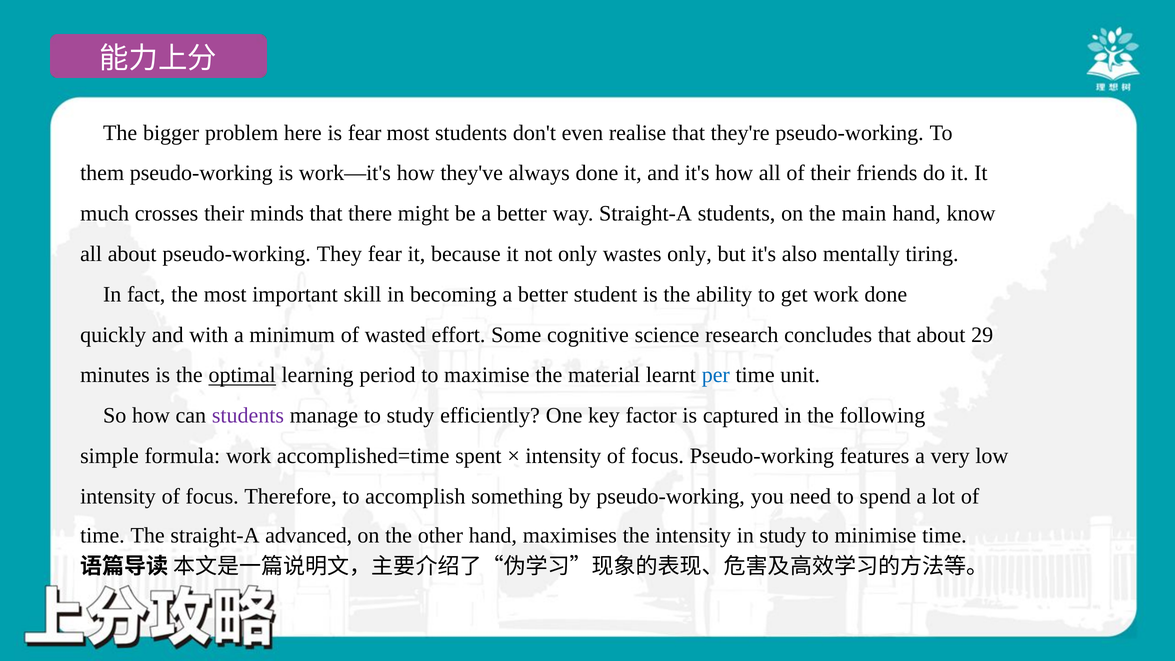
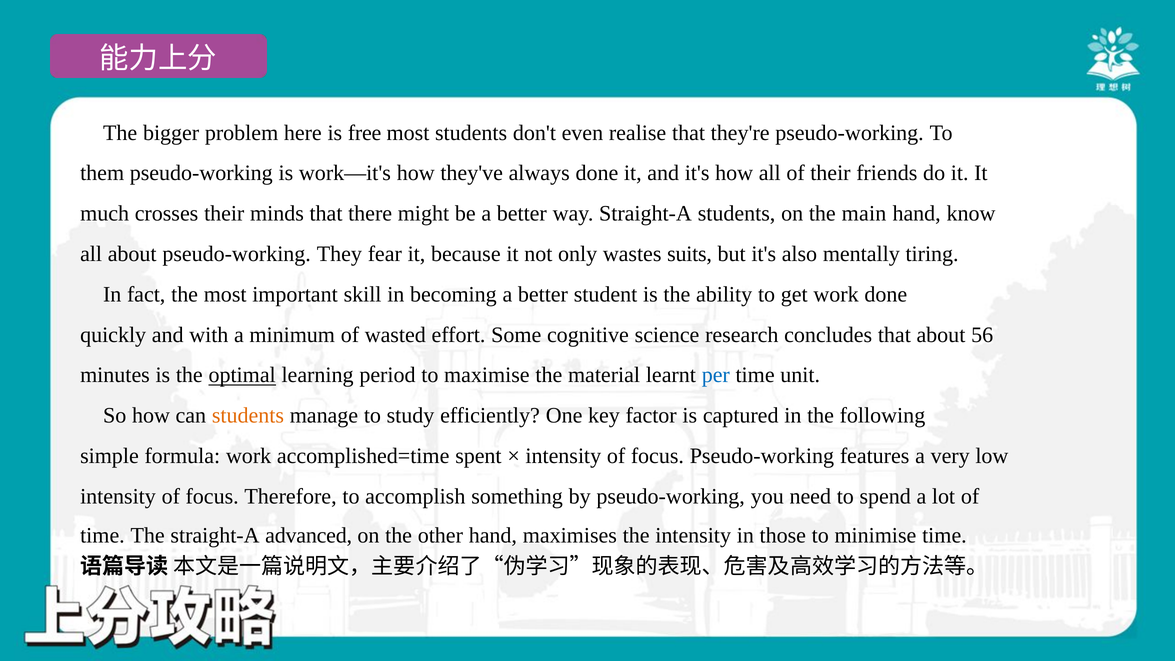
is fear: fear -> free (365, 133)
wastes only: only -> suits (690, 254)
29: 29 -> 56 (982, 335)
students colour: purple -> orange (248, 415)
in study: study -> those (783, 535)
